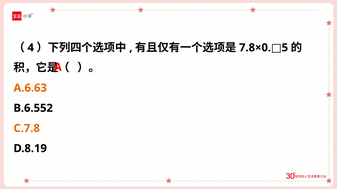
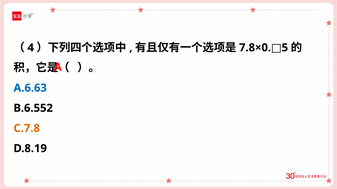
A.6.63 colour: orange -> blue (30, 88)
